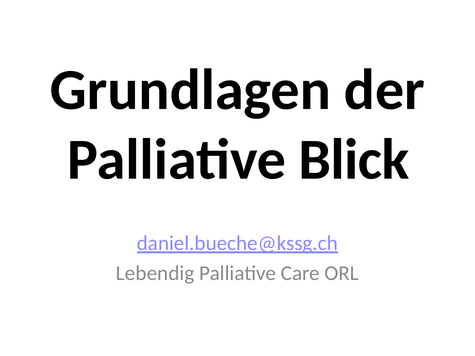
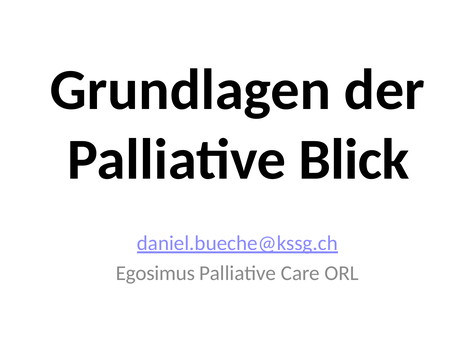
Lebendig: Lebendig -> Egosimus (155, 274)
